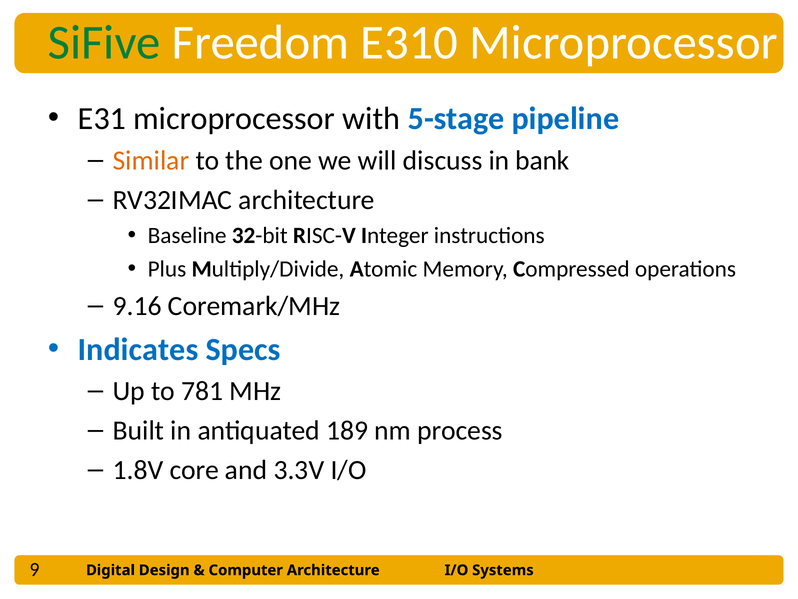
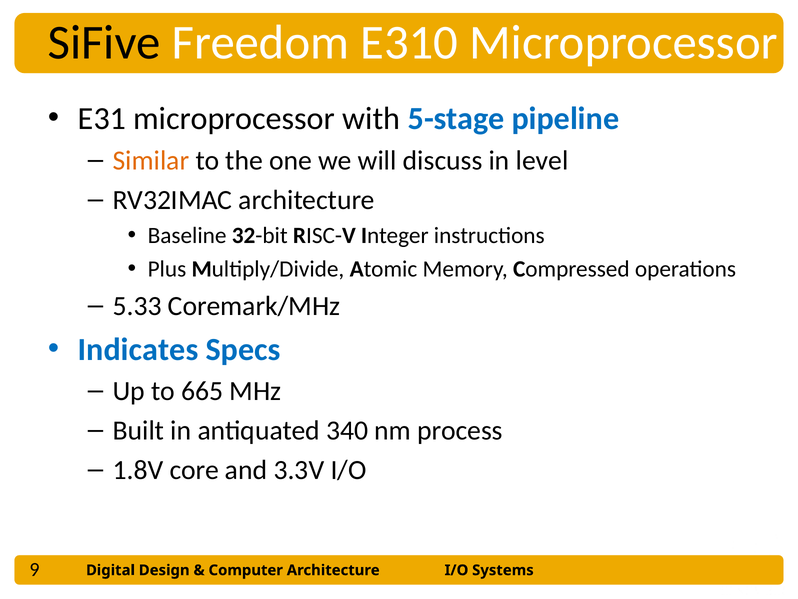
SiFive colour: green -> black (104, 43)
bank: bank -> level (542, 160)
9.16: 9.16 -> 5.33 (137, 306)
781: 781 -> 665 (202, 391)
189: 189 -> 340 (347, 430)
